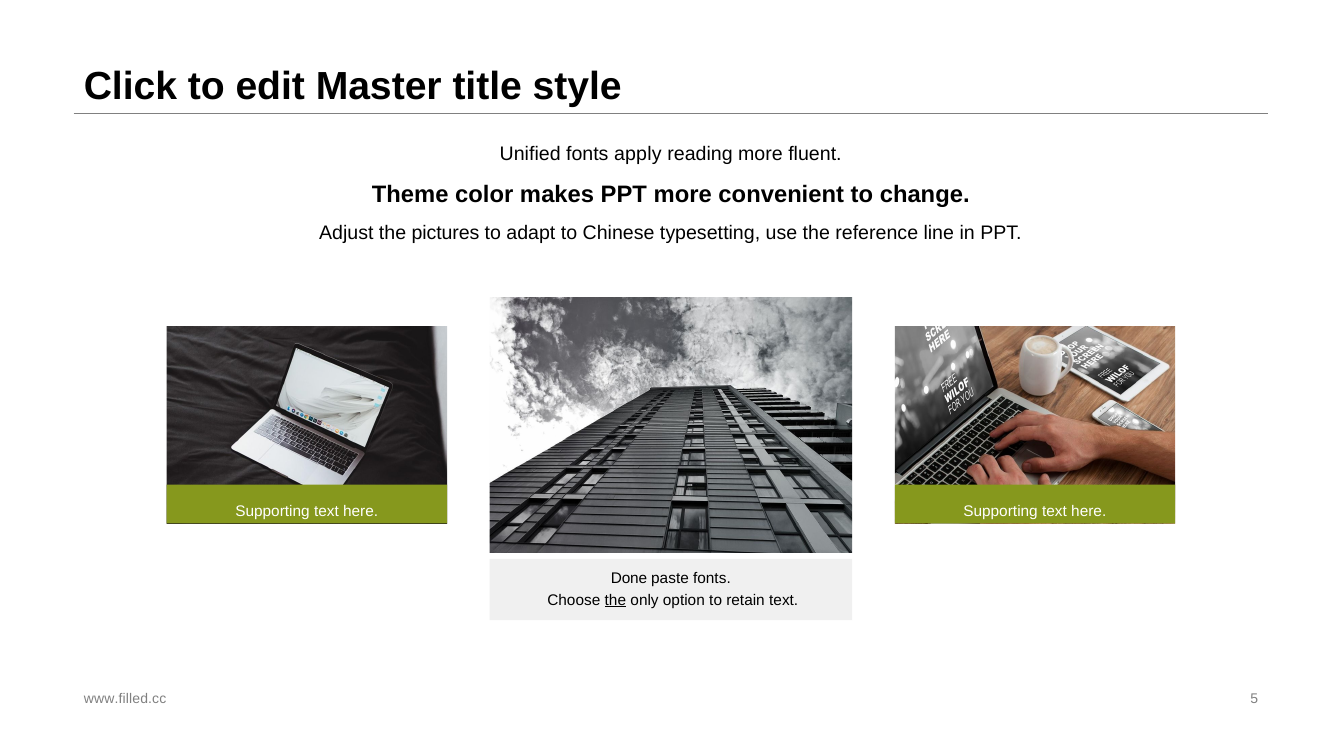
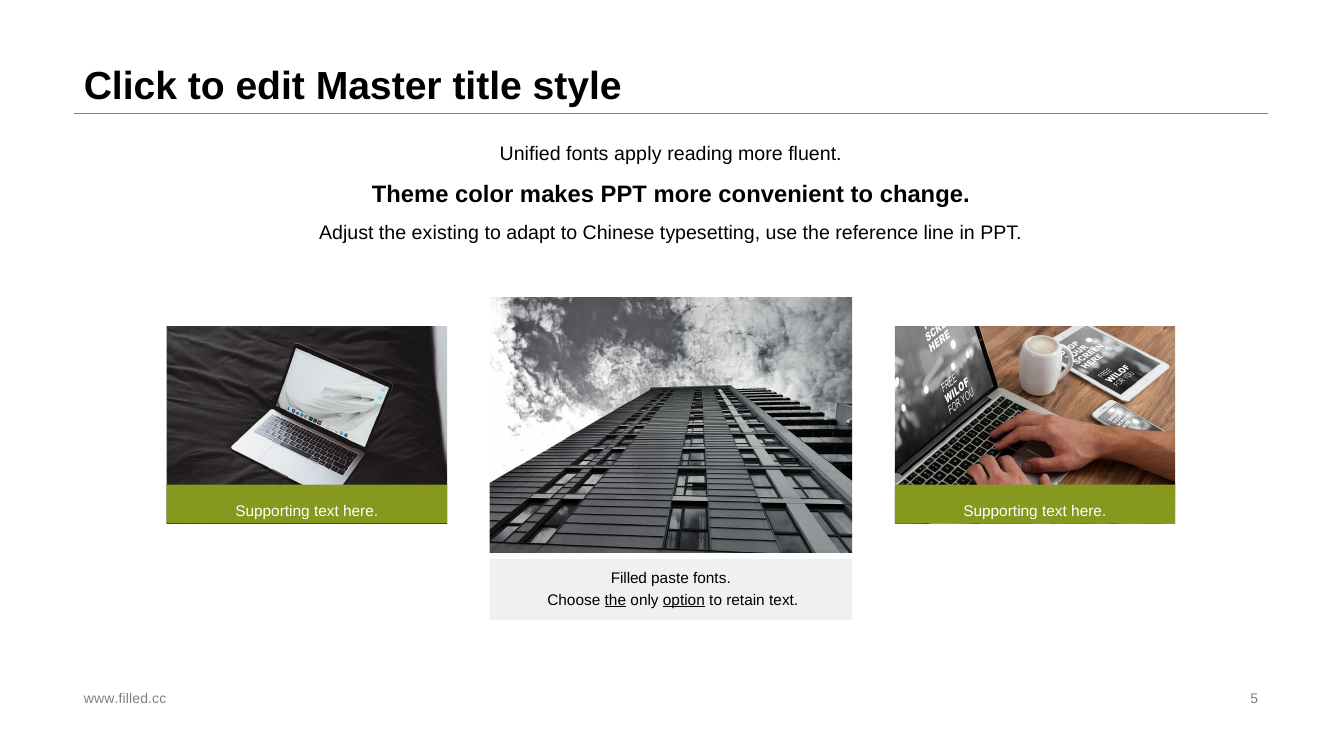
pictures: pictures -> existing (445, 233)
Done: Done -> Filled (629, 578)
option underline: none -> present (684, 600)
